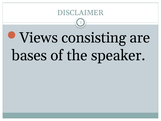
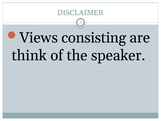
bases: bases -> think (29, 55)
